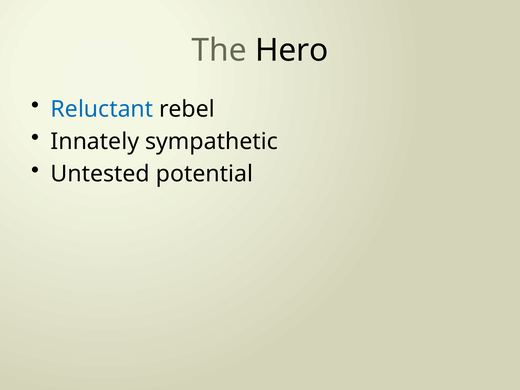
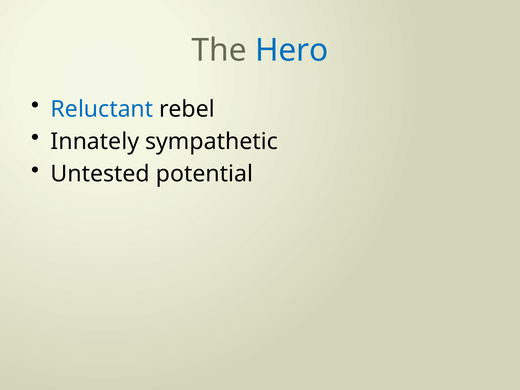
Hero colour: black -> blue (292, 50)
